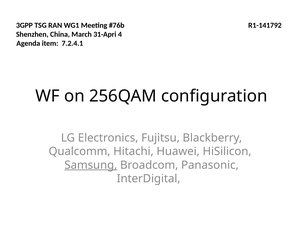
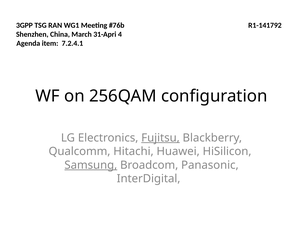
Fujitsu underline: none -> present (161, 138)
